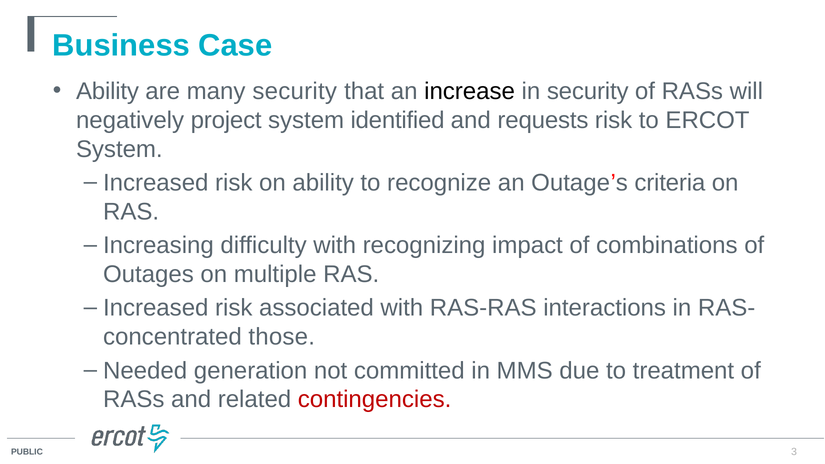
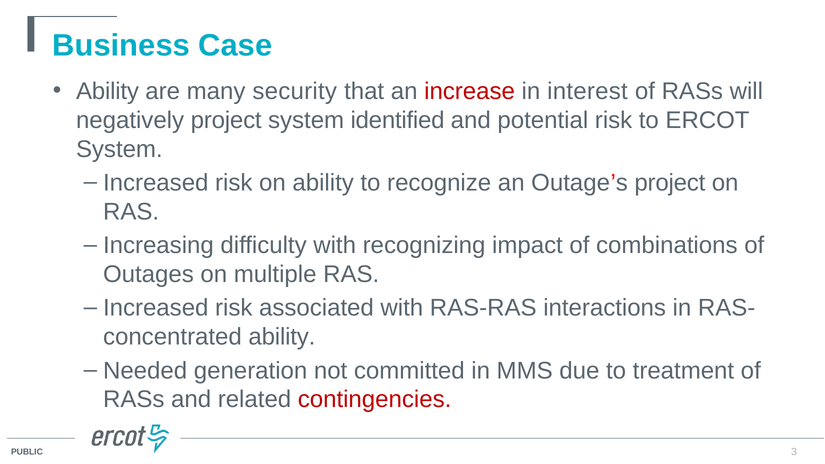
increase colour: black -> red (470, 91)
in security: security -> interest (588, 91)
requests: requests -> potential (543, 120)
Outage’s criteria: criteria -> project (670, 183)
those: those -> ability (282, 337)
